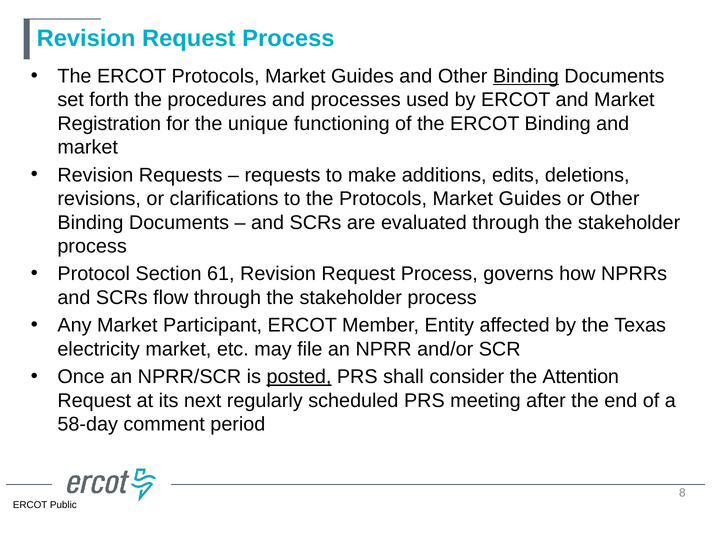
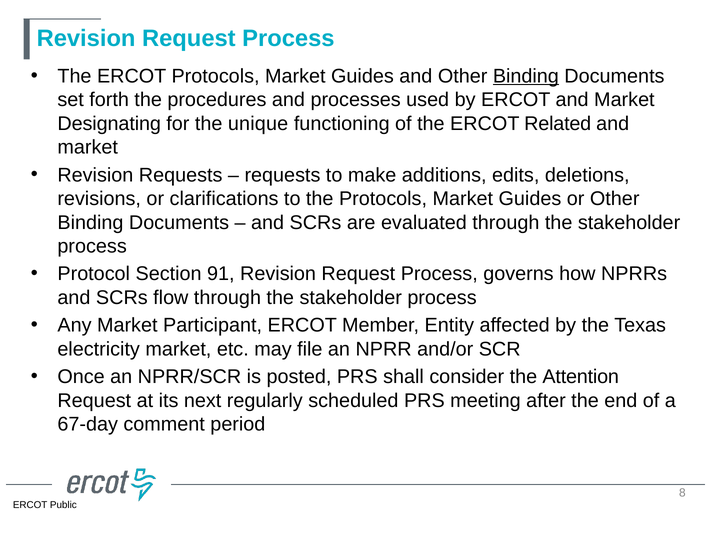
Registration: Registration -> Designating (109, 124)
ERCOT Binding: Binding -> Related (558, 124)
61: 61 -> 91 (221, 274)
posted underline: present -> none (299, 377)
58-day: 58-day -> 67-day (88, 424)
